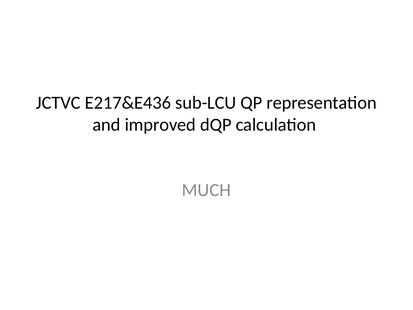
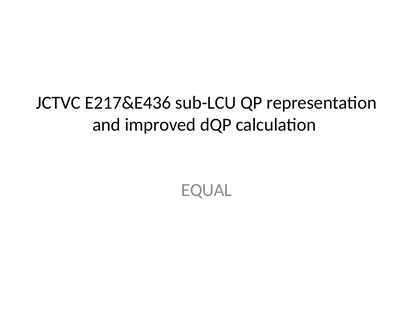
MUCH: MUCH -> EQUAL (207, 190)
